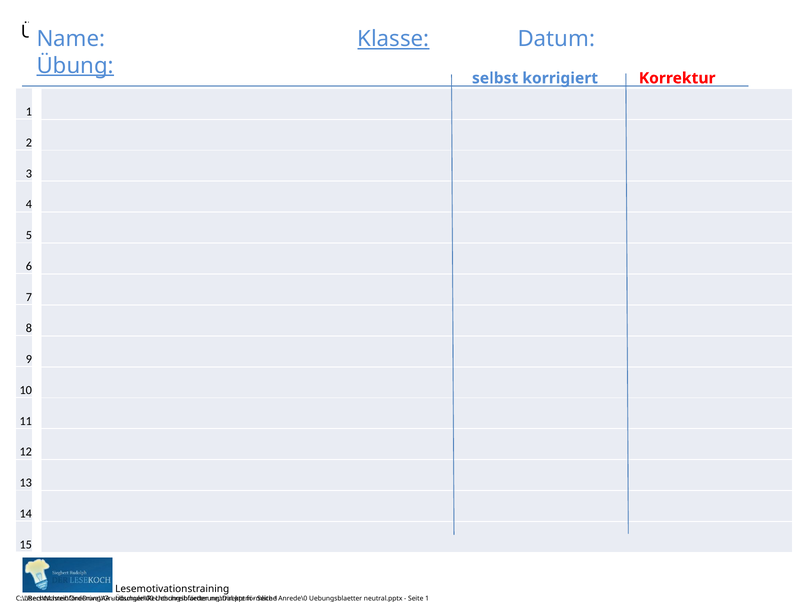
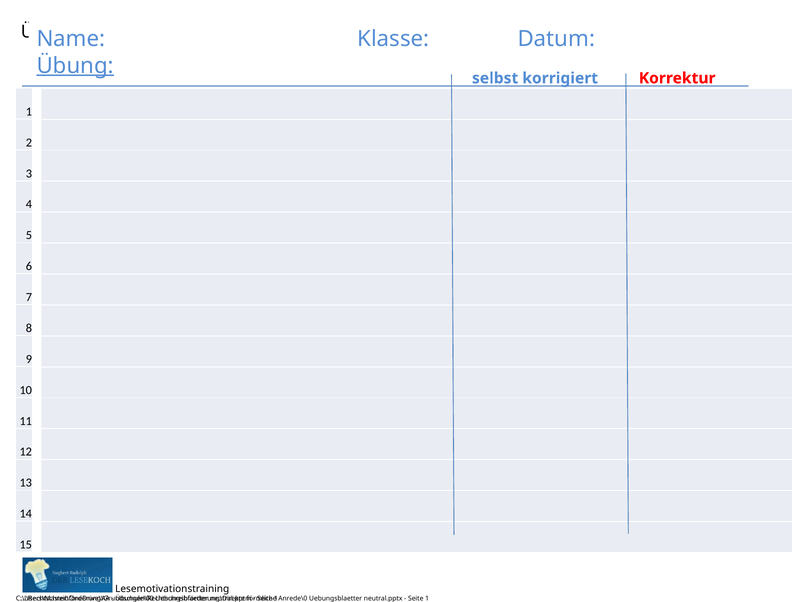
Klasse underline: present -> none (393, 39)
